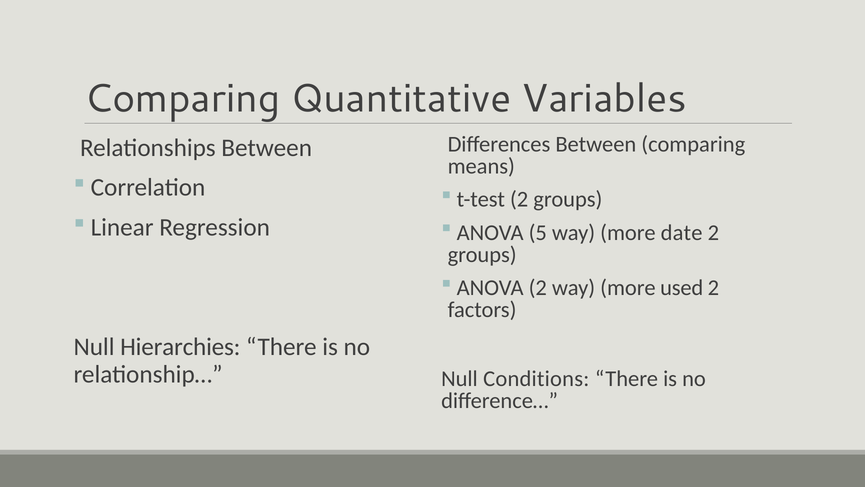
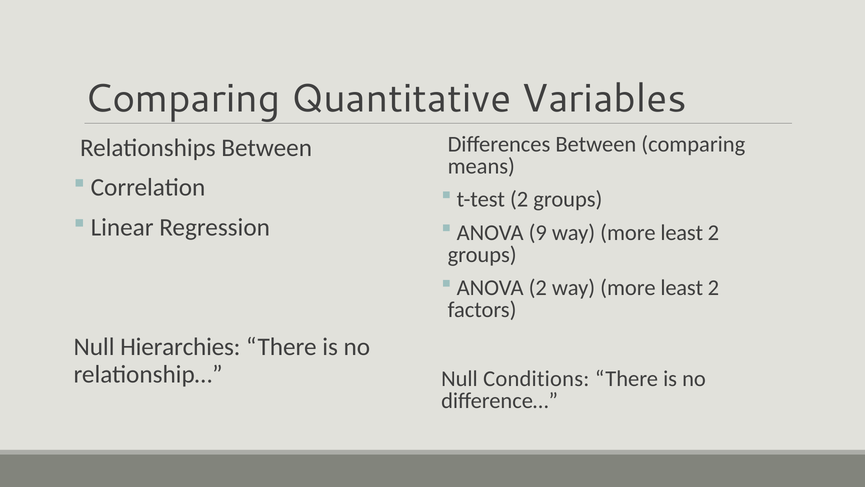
5: 5 -> 9 (538, 233)
date: date -> least (682, 233)
2 way more used: used -> least (682, 288)
